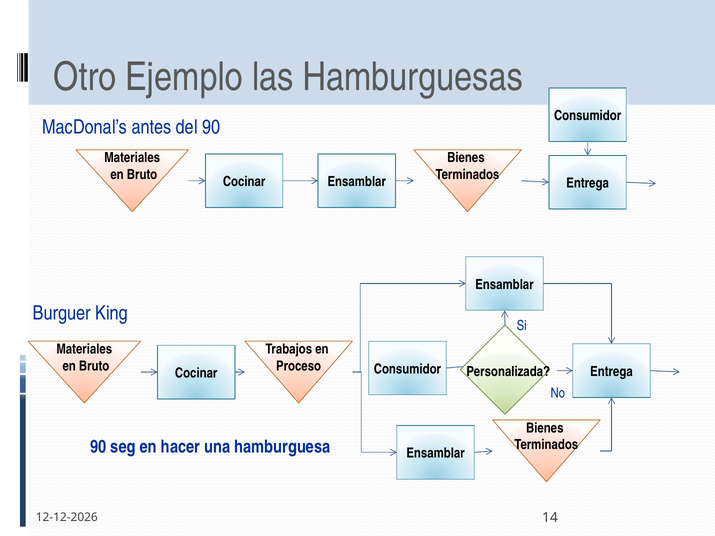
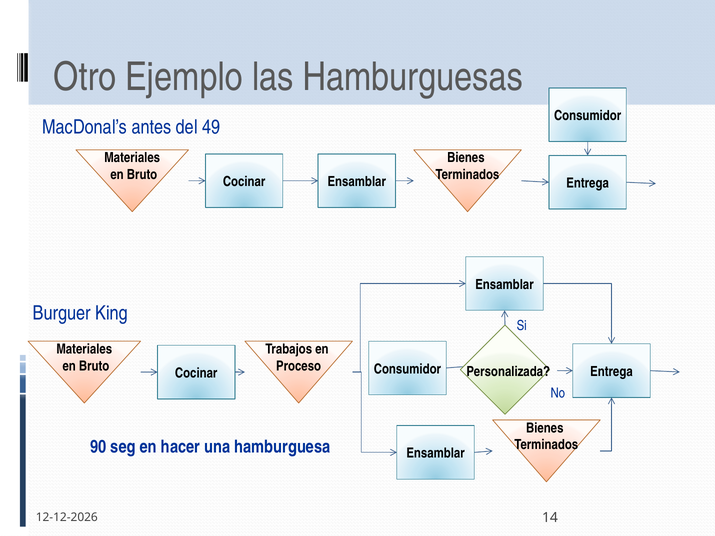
del 90: 90 -> 49 (211, 127)
